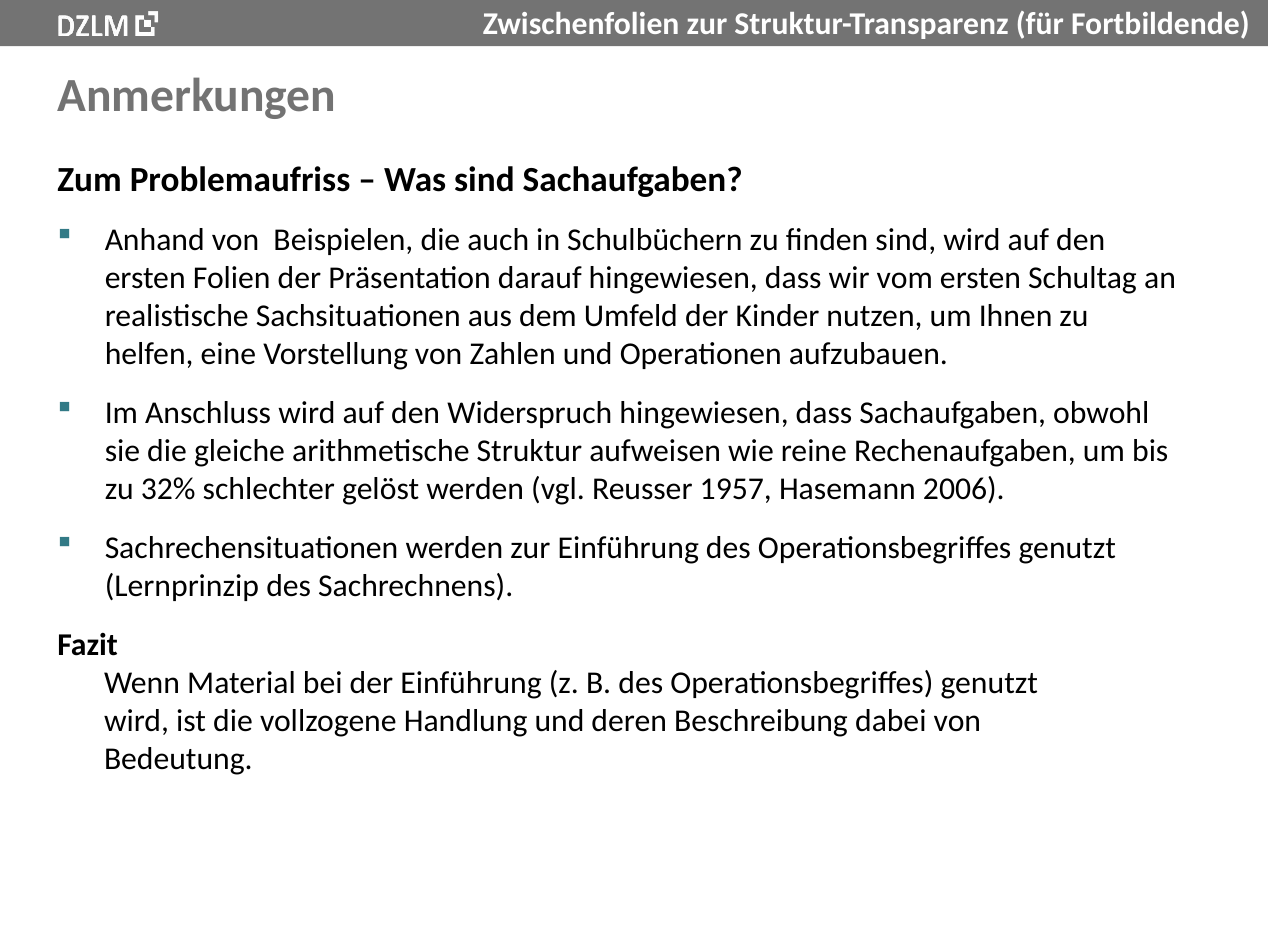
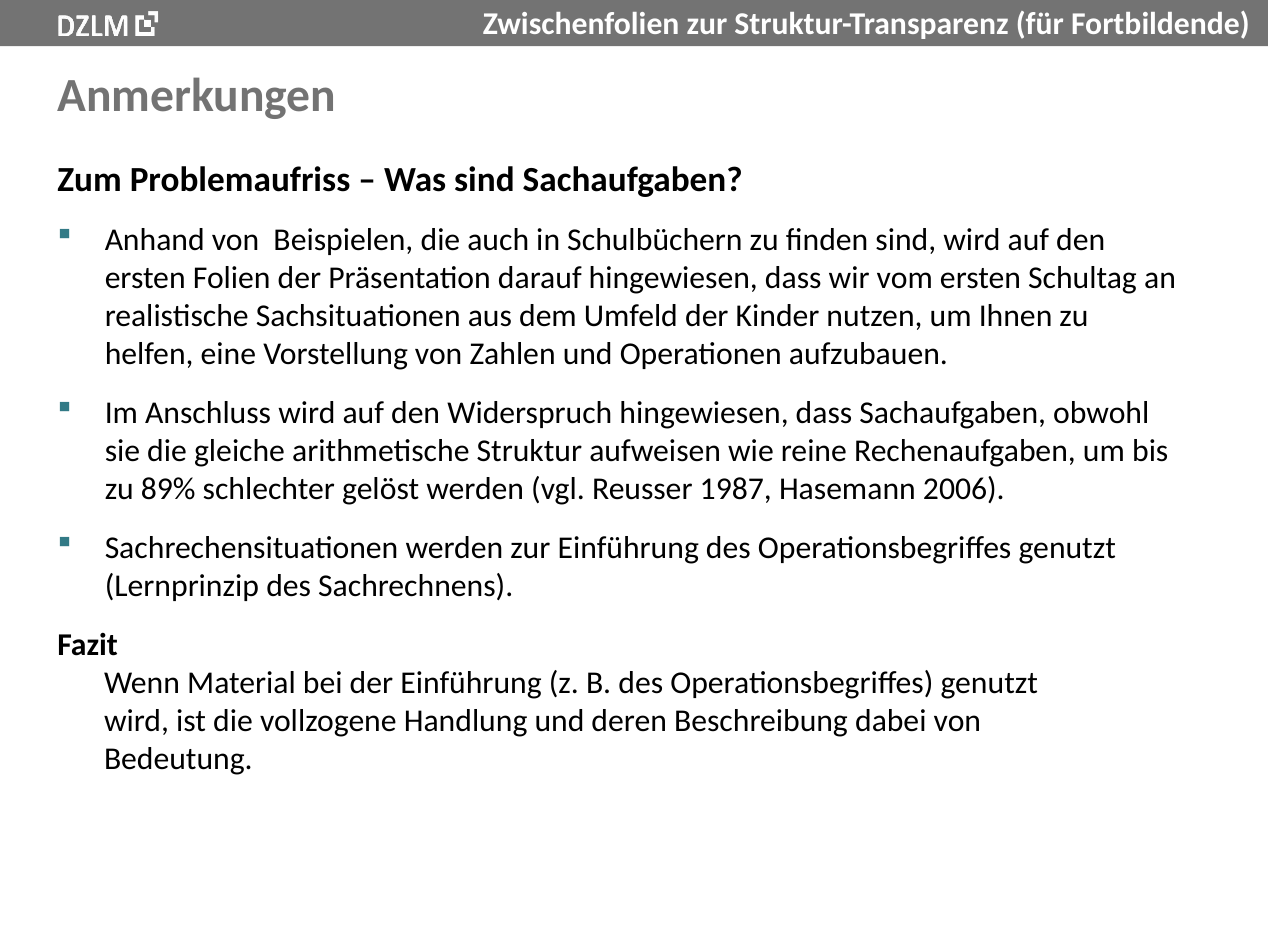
32%: 32% -> 89% (168, 489)
1957: 1957 -> 1987 (736, 489)
